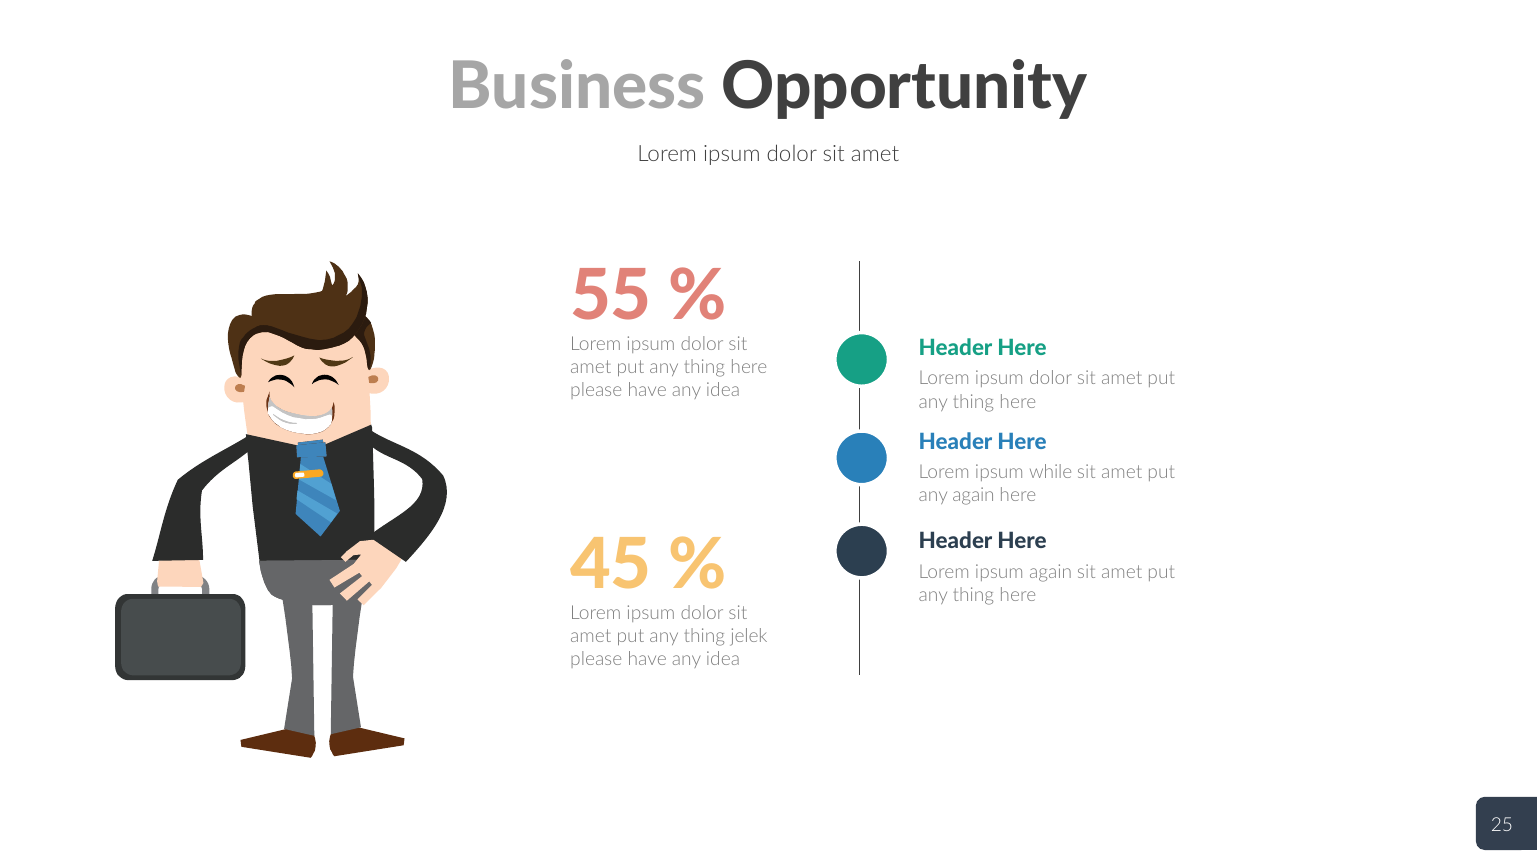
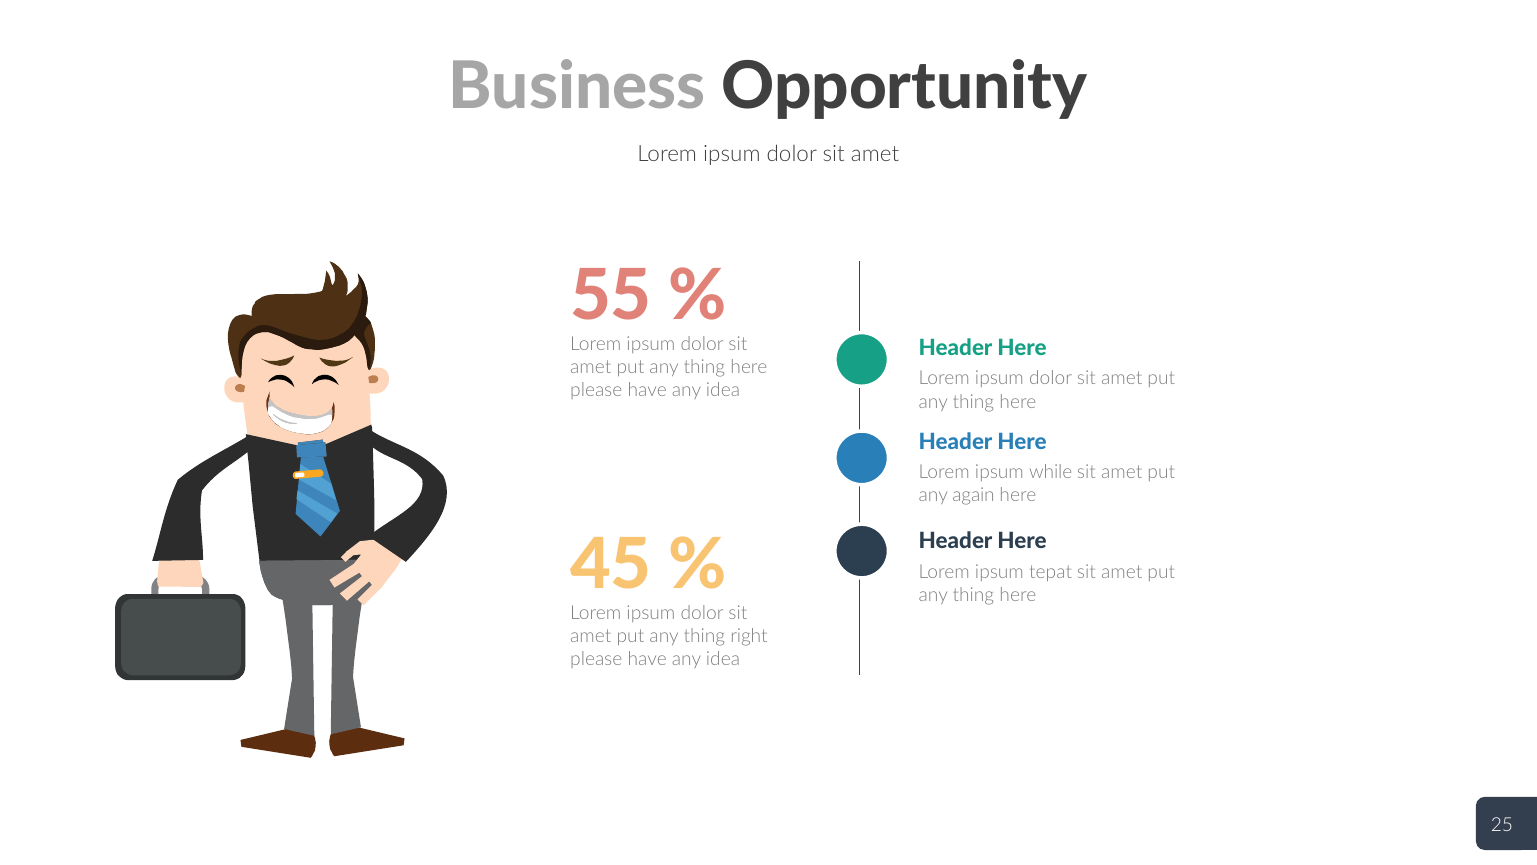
ipsum again: again -> tepat (1051, 572)
jelek: jelek -> right (749, 635)
